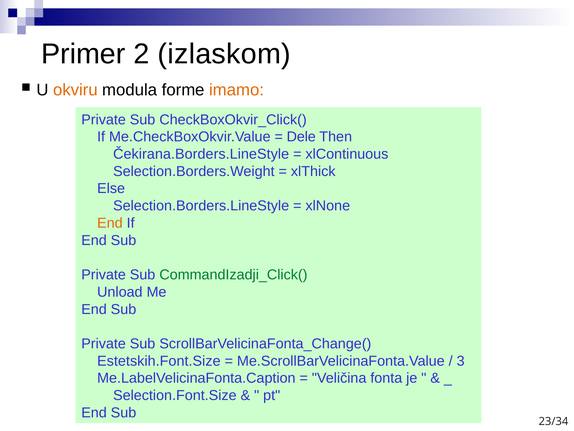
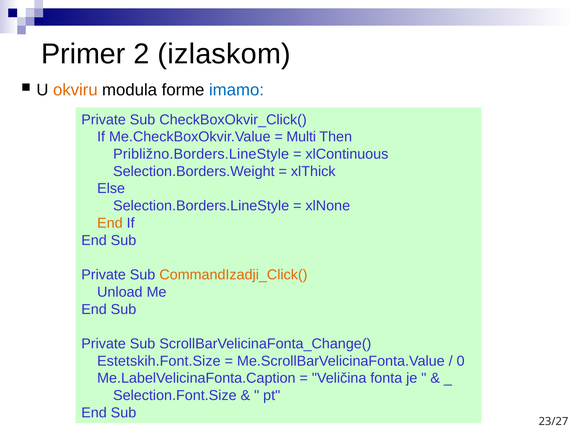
imamo colour: orange -> blue (237, 90)
Dele: Dele -> Multi (301, 137)
Čekirana.Borders.LineStyle: Čekirana.Borders.LineStyle -> Približno.Borders.LineStyle (201, 154)
CommandIzadji_Click( colour: green -> orange (233, 274)
3: 3 -> 0 (461, 361)
23/34: 23/34 -> 23/27 (553, 421)
